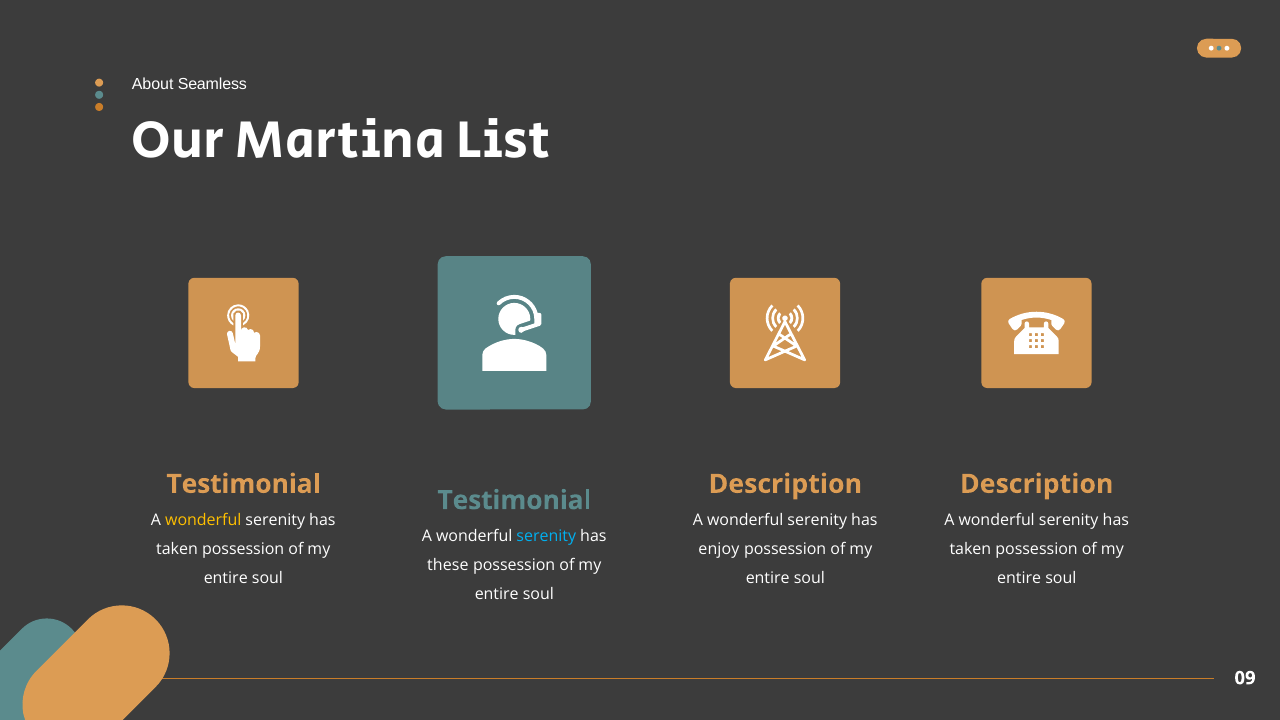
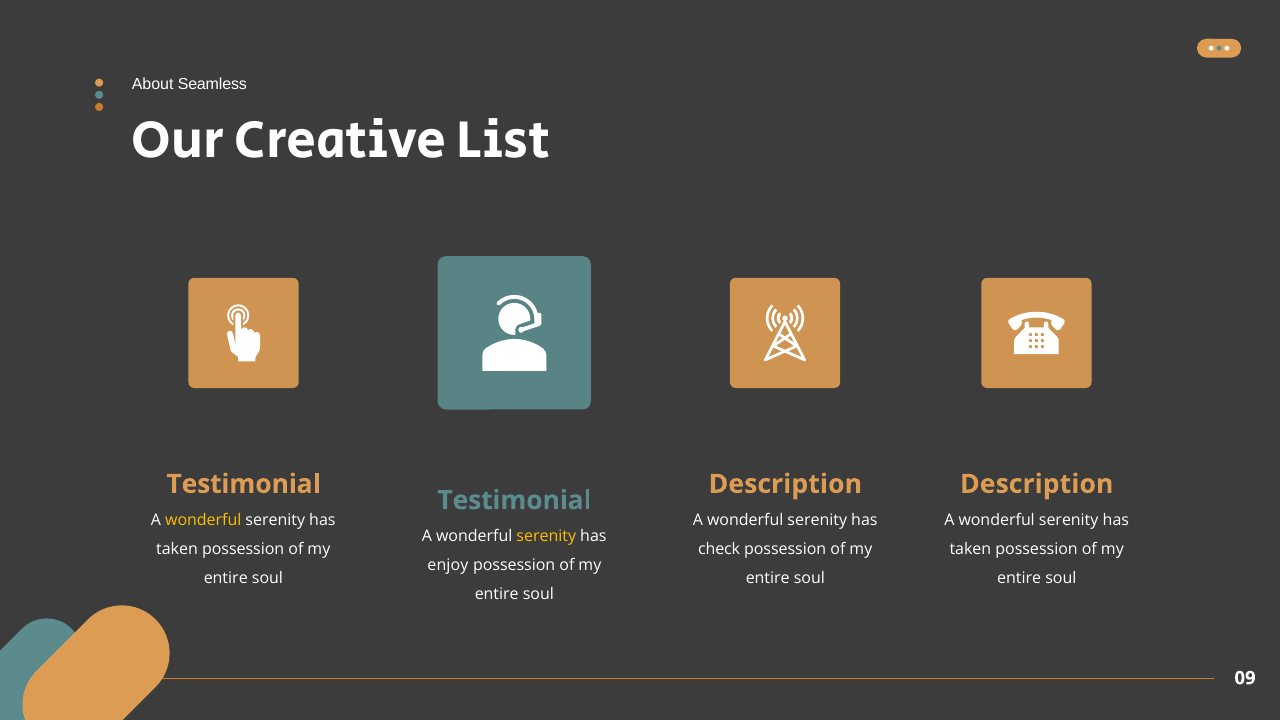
Martina: Martina -> Creative (341, 139)
serenity colour: light blue -> yellow (546, 537)
enjoy: enjoy -> check (719, 549)
these: these -> enjoy (448, 565)
